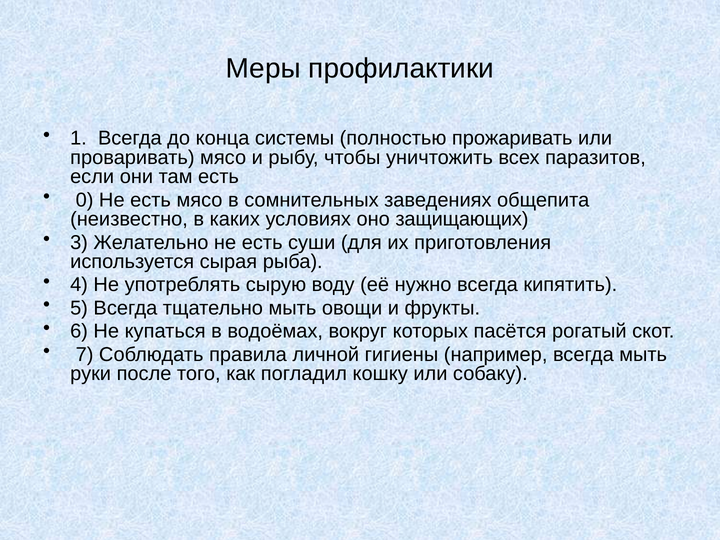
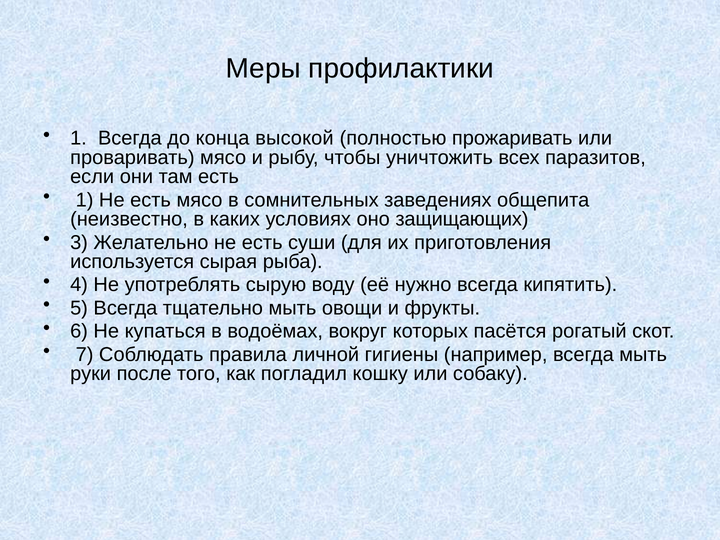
системы: системы -> высокой (294, 138)
0: 0 -> 1 (85, 200)
